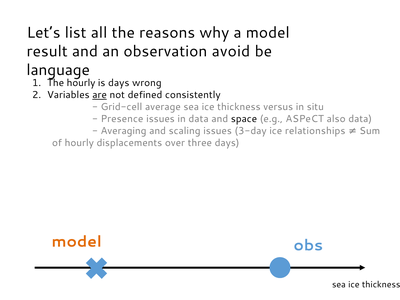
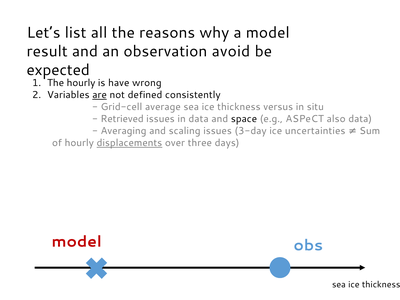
language: language -> expected (58, 70)
is days: days -> have (119, 83)
Presence: Presence -> Retrieved (122, 119)
relationships: relationships -> uncertainties (315, 131)
displacements underline: none -> present (129, 143)
model colour: orange -> red (77, 242)
